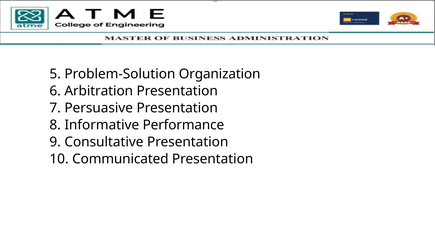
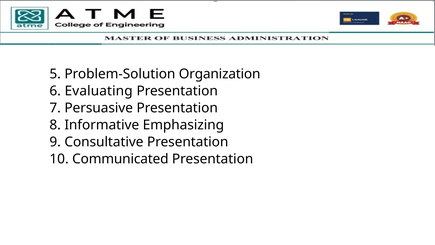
Arbitration: Arbitration -> Evaluating (99, 91)
Performance: Performance -> Emphasizing (183, 125)
